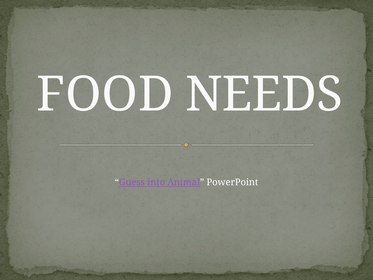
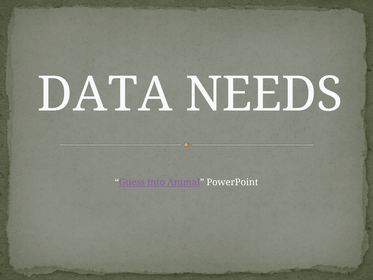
FOOD: FOOD -> DATA (105, 94)
